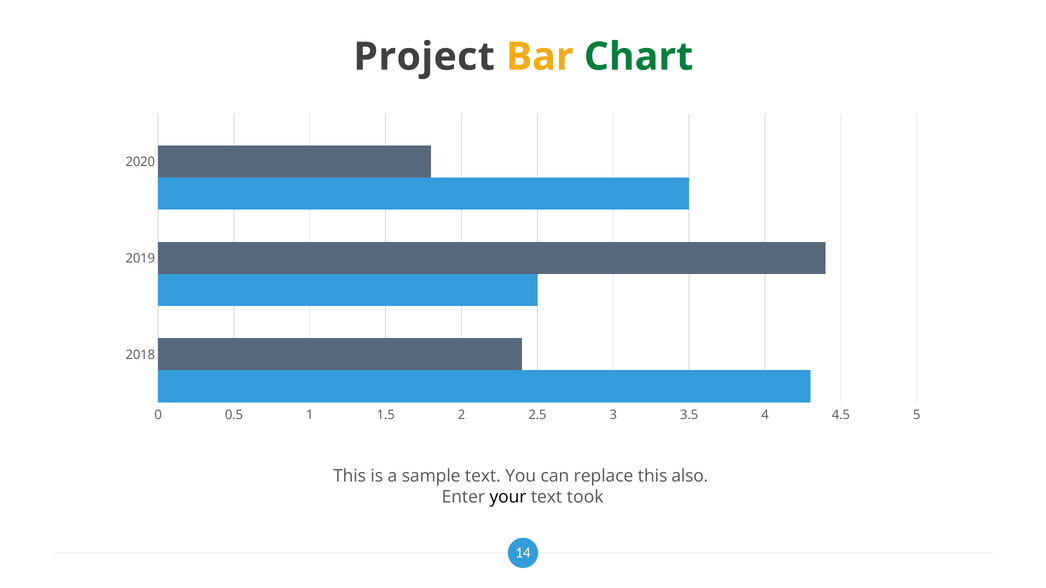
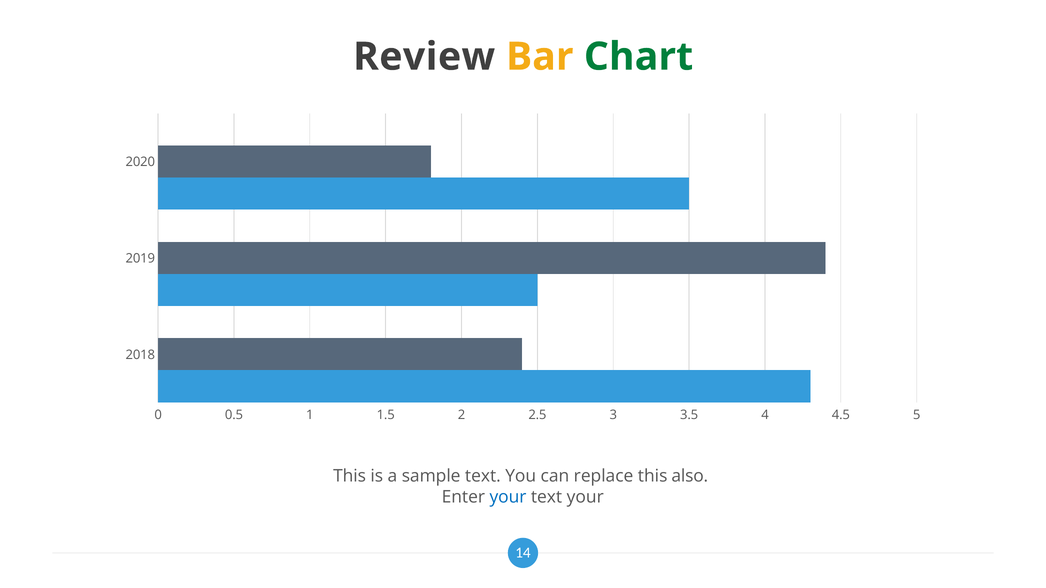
Project: Project -> Review (424, 57)
your colour: black -> blue (508, 498)
text took: took -> your (585, 498)
